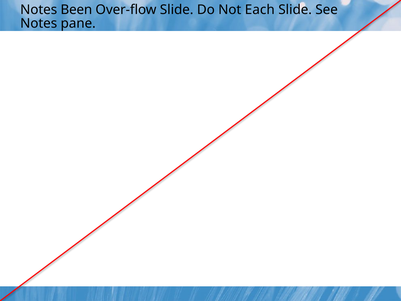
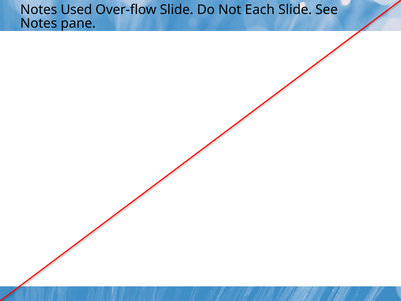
Been: Been -> Used (76, 10)
